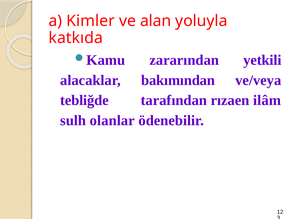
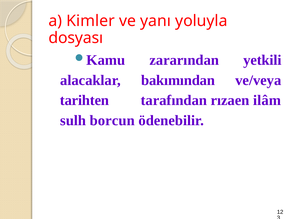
alan: alan -> yanı (156, 21)
katkıda: katkıda -> dosyası (76, 38)
tebliğde: tebliğde -> tarihten (84, 100)
olanlar: olanlar -> borcun (112, 120)
